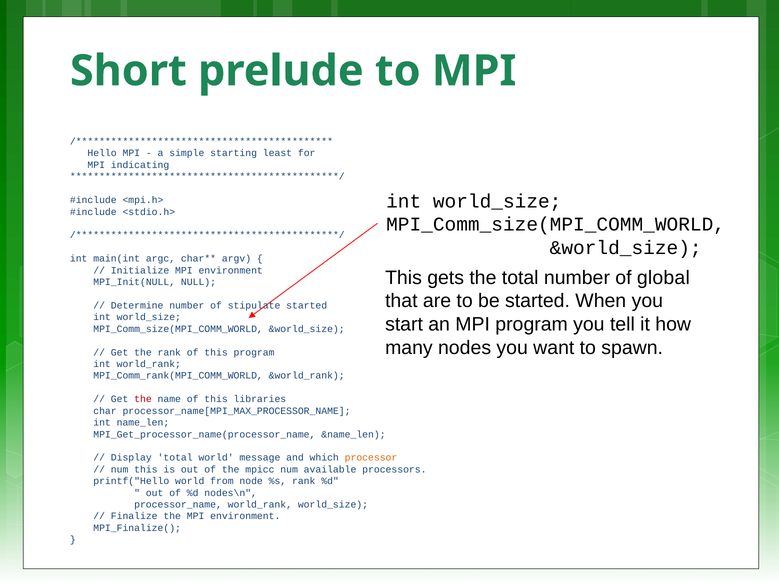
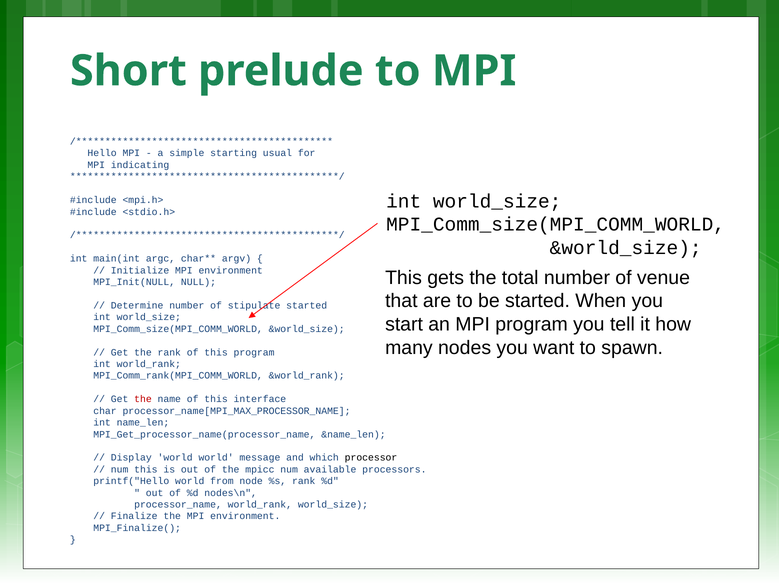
least: least -> usual (277, 153)
global: global -> venue (663, 278)
libraries: libraries -> interface (260, 399)
Display total: total -> world (175, 458)
processor colour: orange -> black (371, 458)
